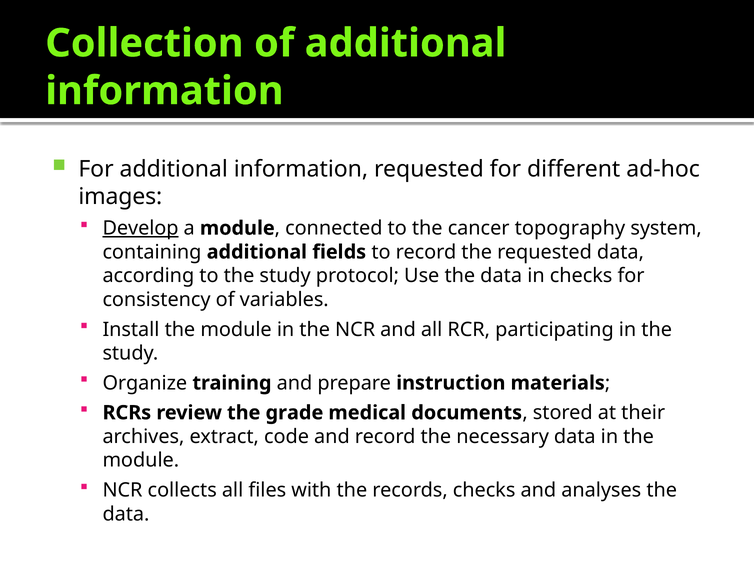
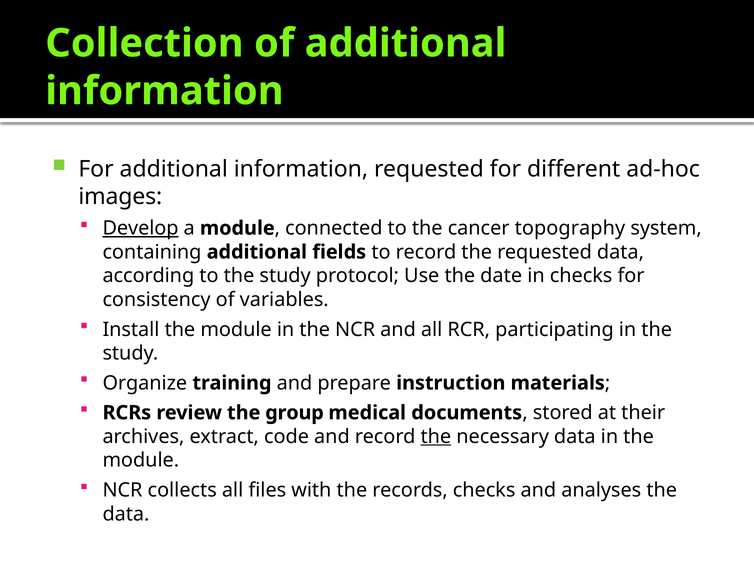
Use the data: data -> date (501, 276)
grade: grade -> group (295, 413)
the underline: none -> present (436, 437)
